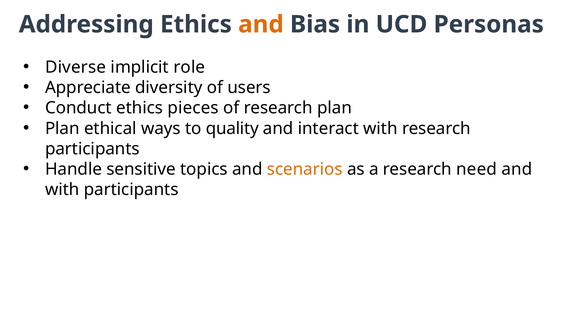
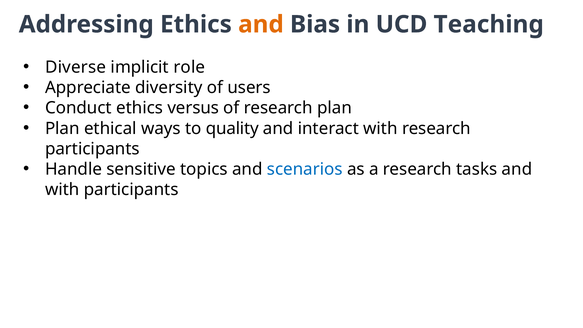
Personas: Personas -> Teaching (489, 24)
pieces: pieces -> versus (193, 108)
scenarios colour: orange -> blue (305, 169)
need: need -> tasks (477, 169)
